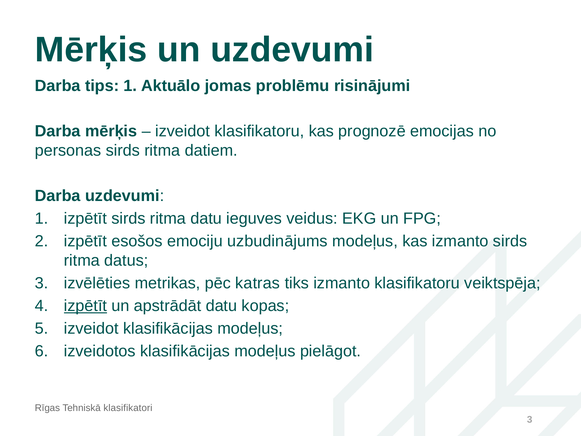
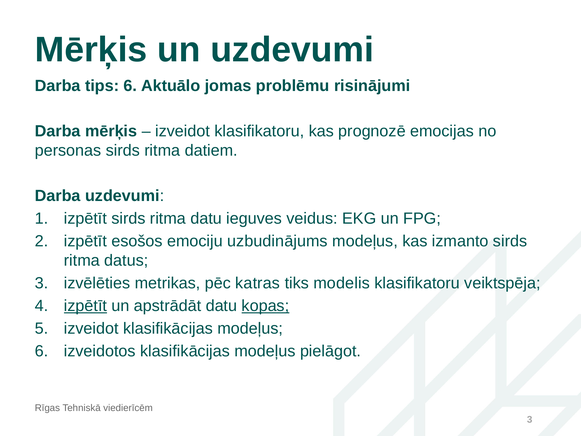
tips 1: 1 -> 6 (130, 86)
tiks izmanto: izmanto -> modelis (342, 283)
kopas underline: none -> present (265, 306)
klasifikatori: klasifikatori -> viedierīcēm (128, 408)
